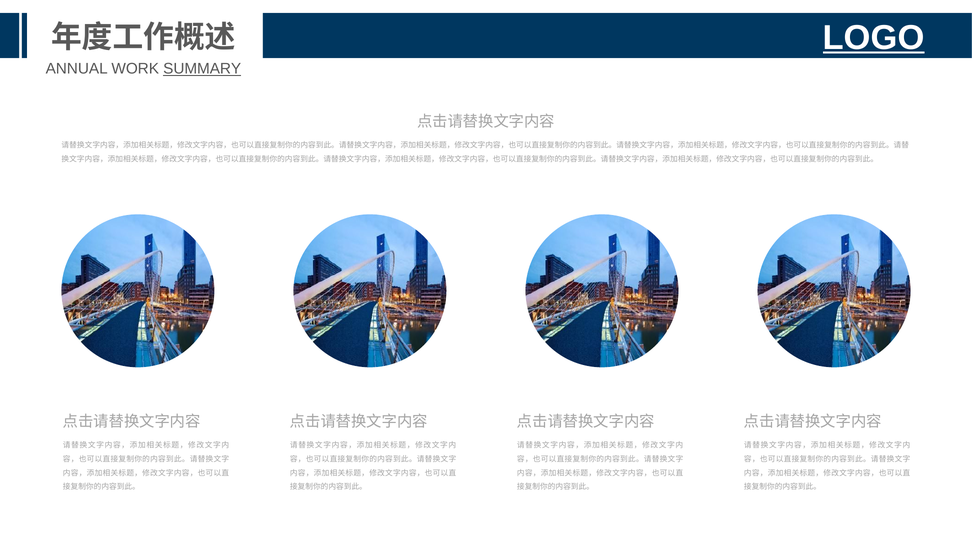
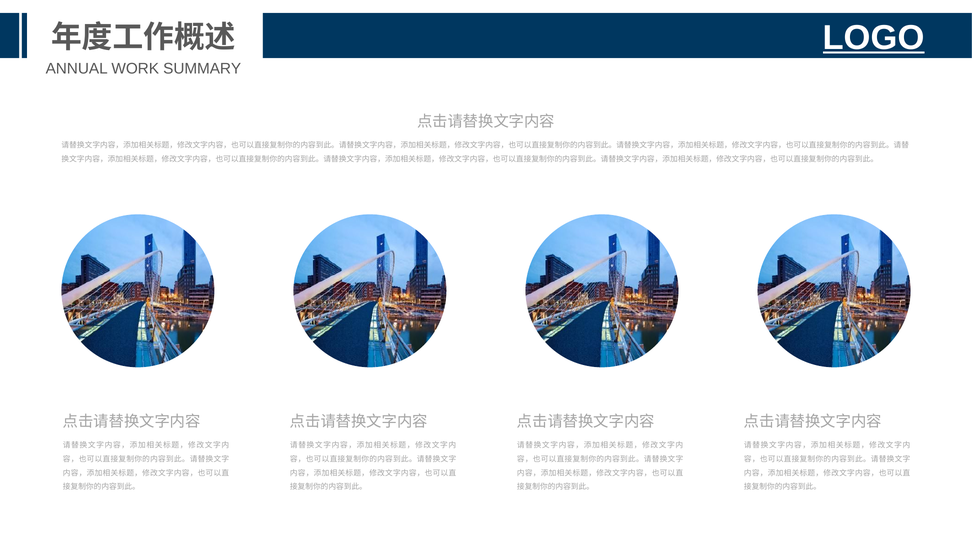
SUMMARY underline: present -> none (202, 69)
